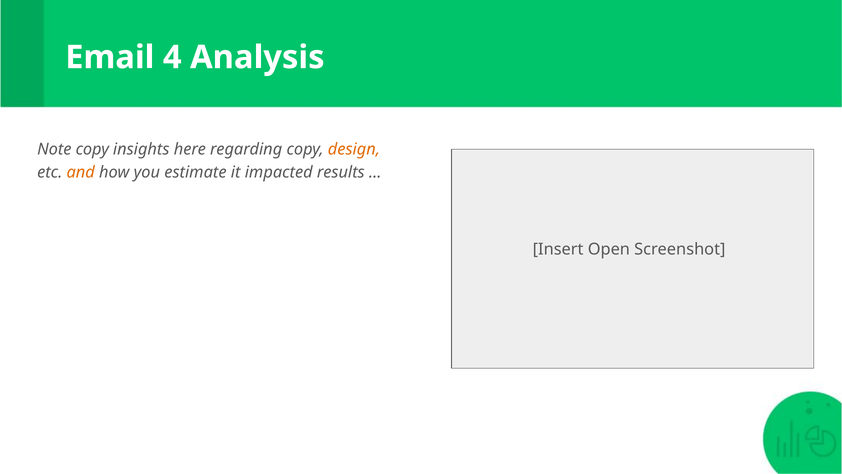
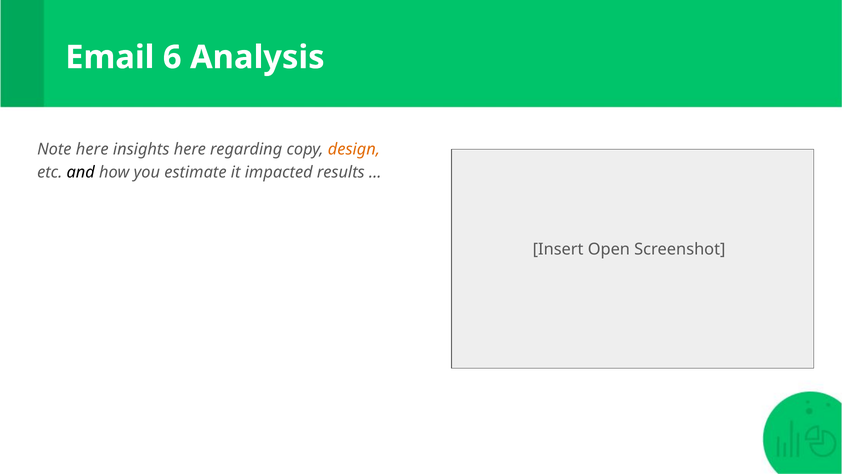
4: 4 -> 6 (172, 57)
Note copy: copy -> here (92, 149)
and colour: orange -> black (81, 172)
